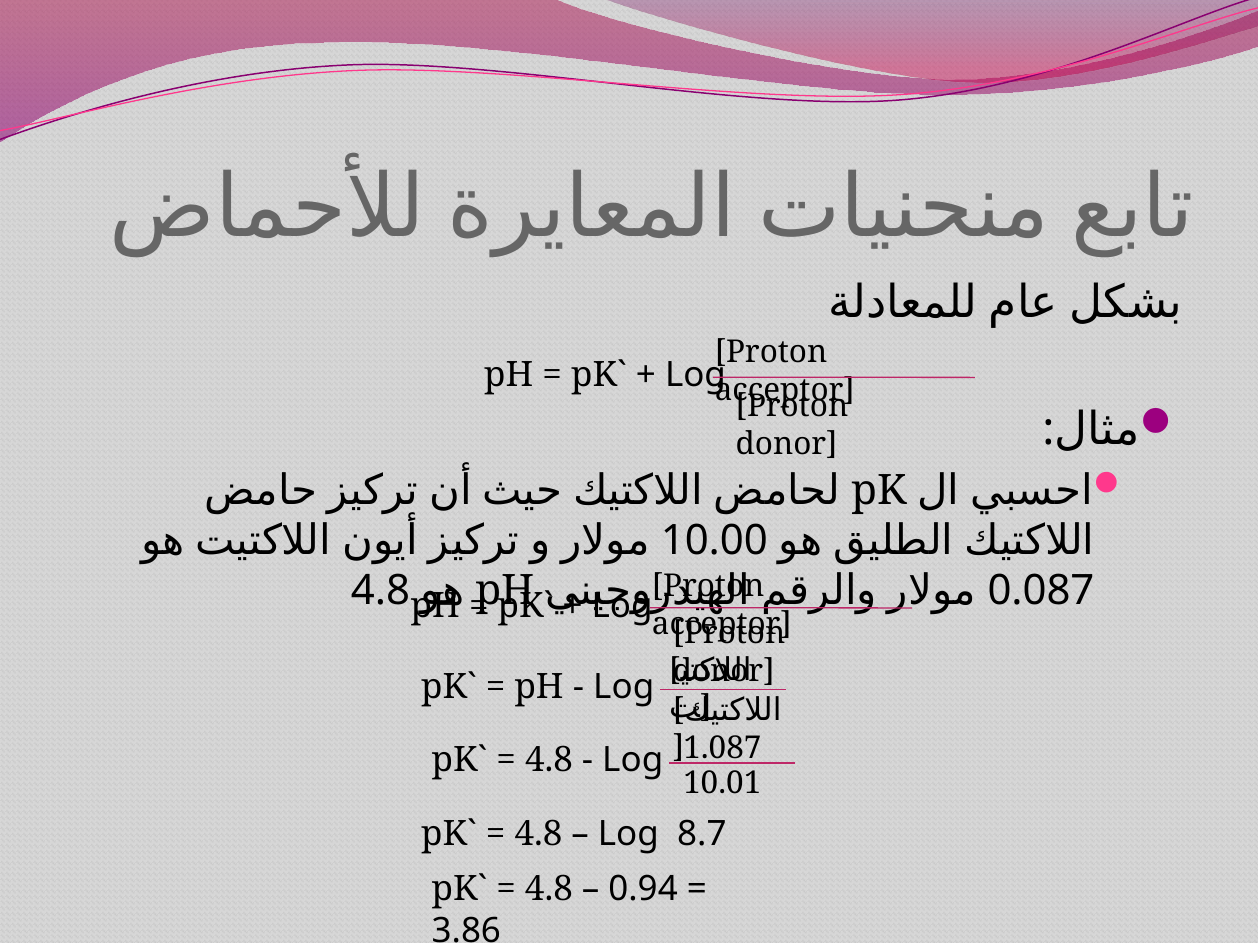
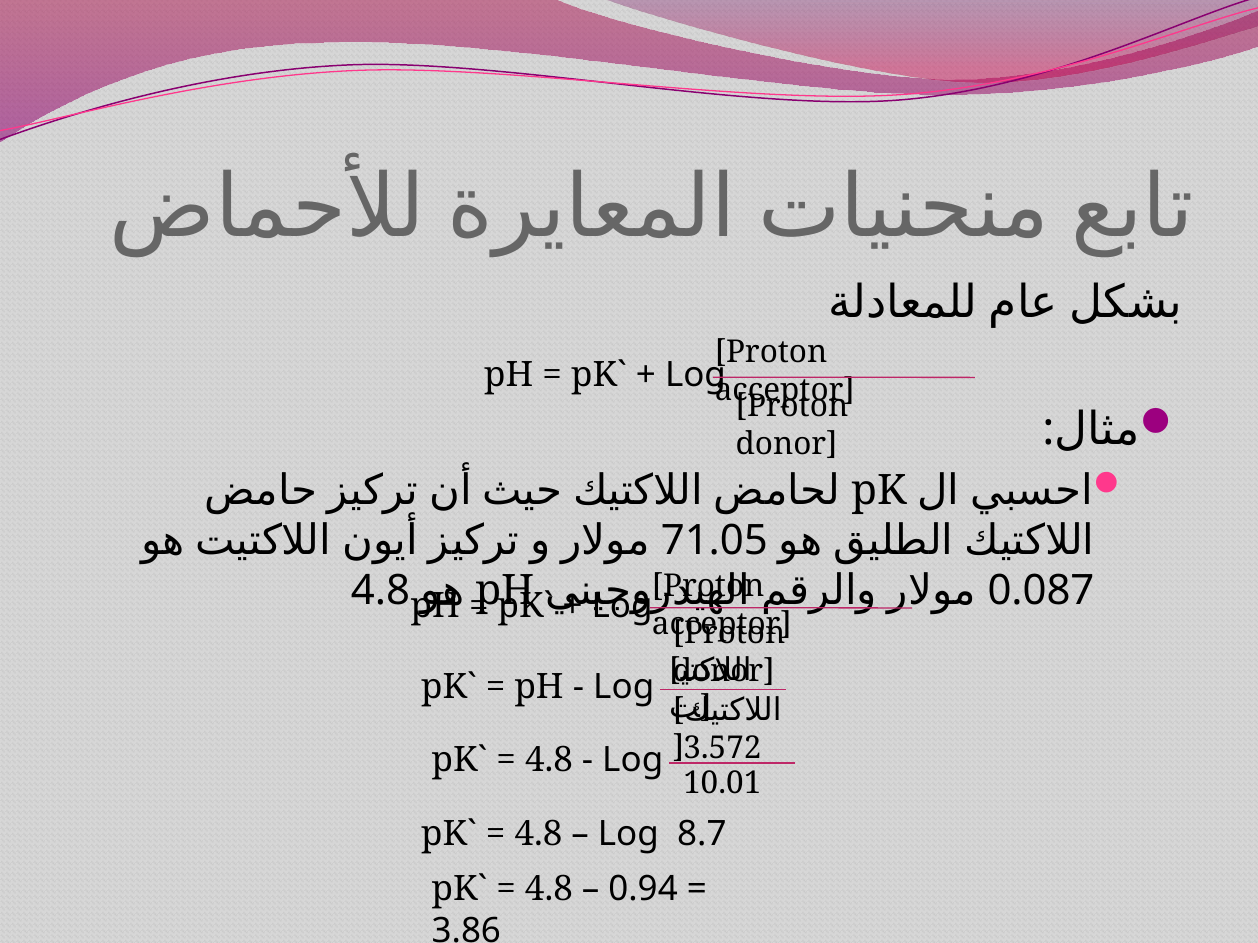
10.00: 10.00 -> 71.05 (714, 541)
1.087: 1.087 -> 3.572 (722, 749)
